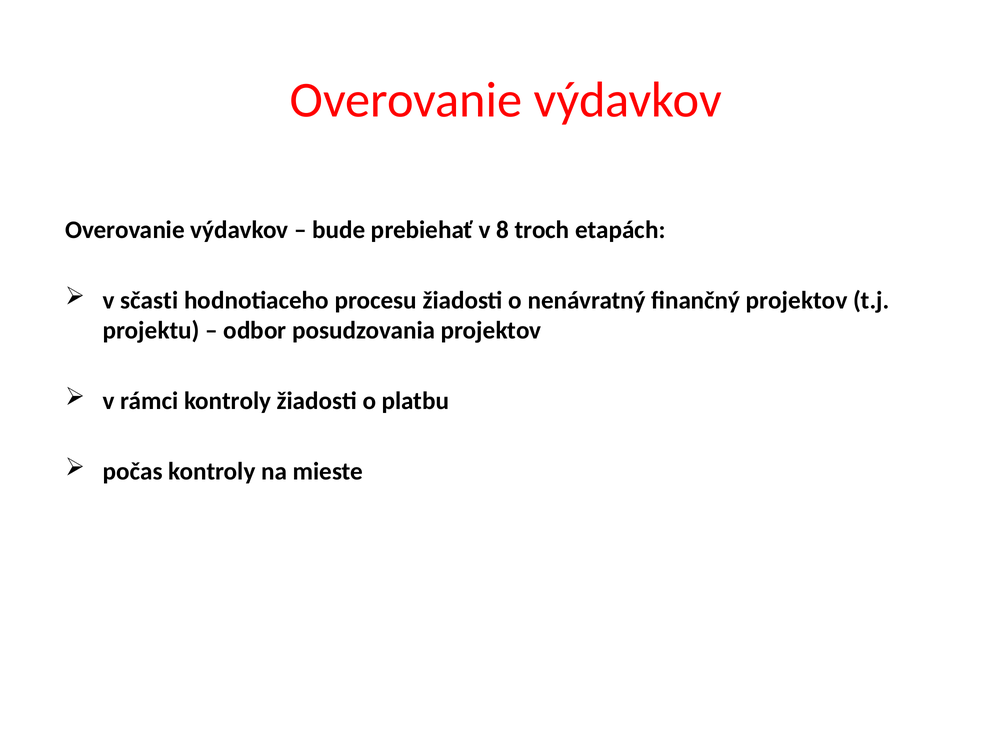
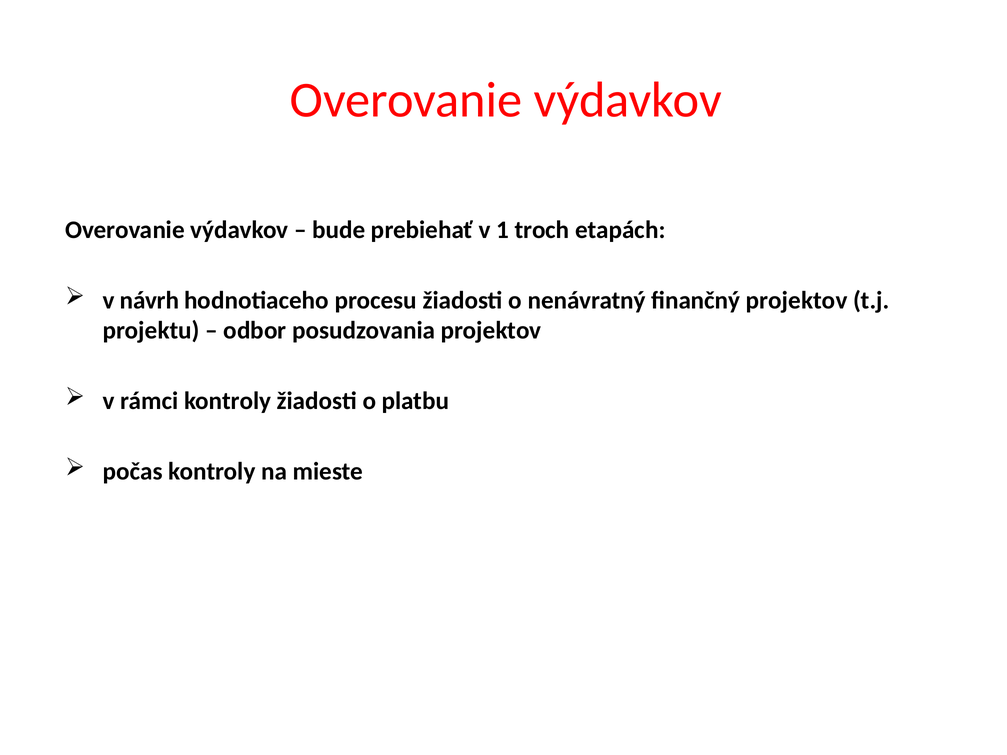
8: 8 -> 1 (503, 230)
sčasti: sčasti -> návrh (149, 300)
